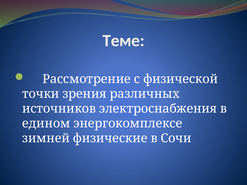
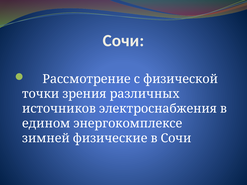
Теме: Теме -> Сочи (123, 41)
